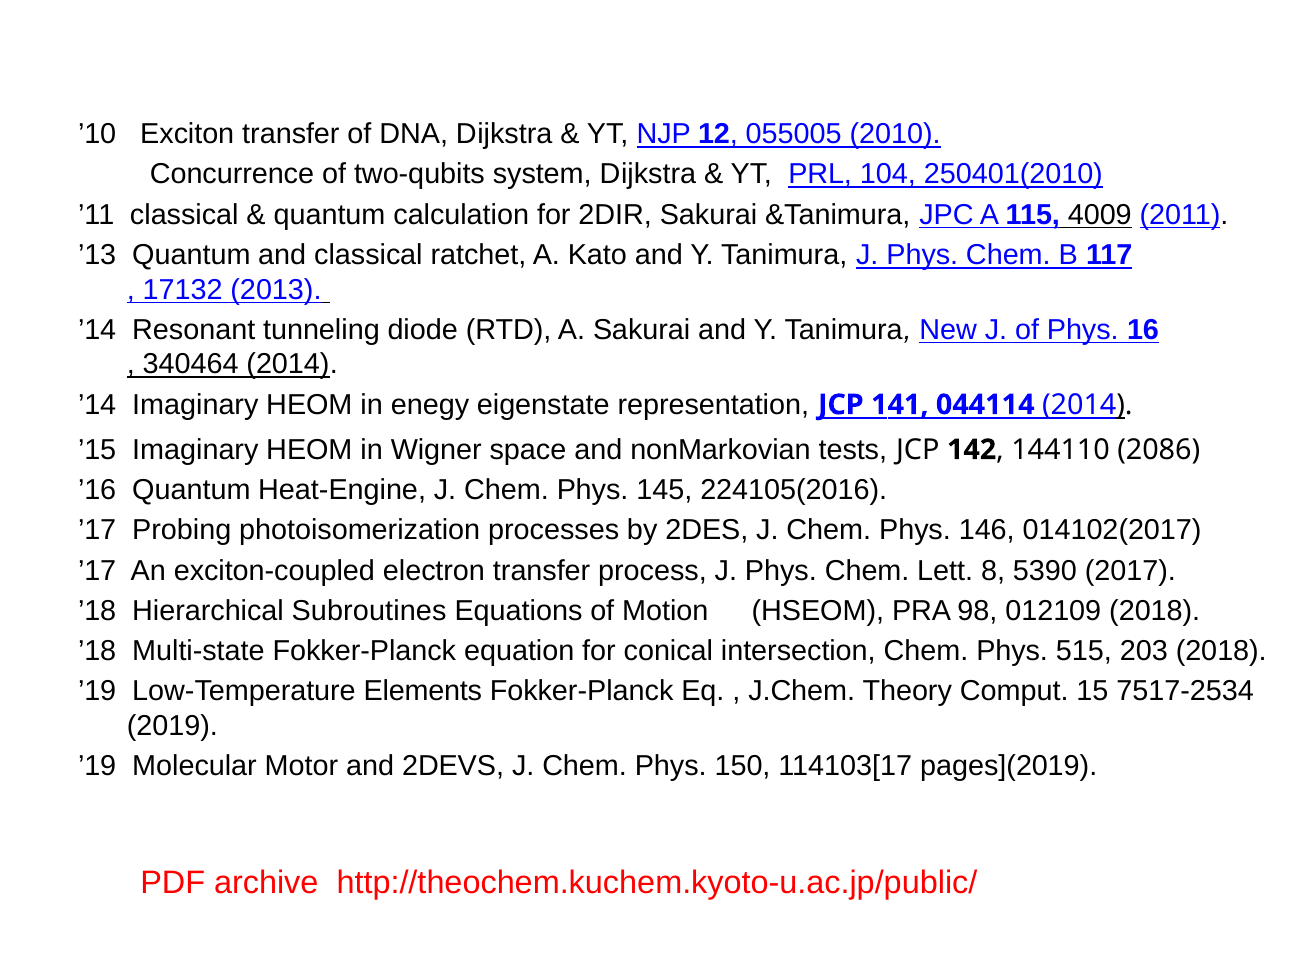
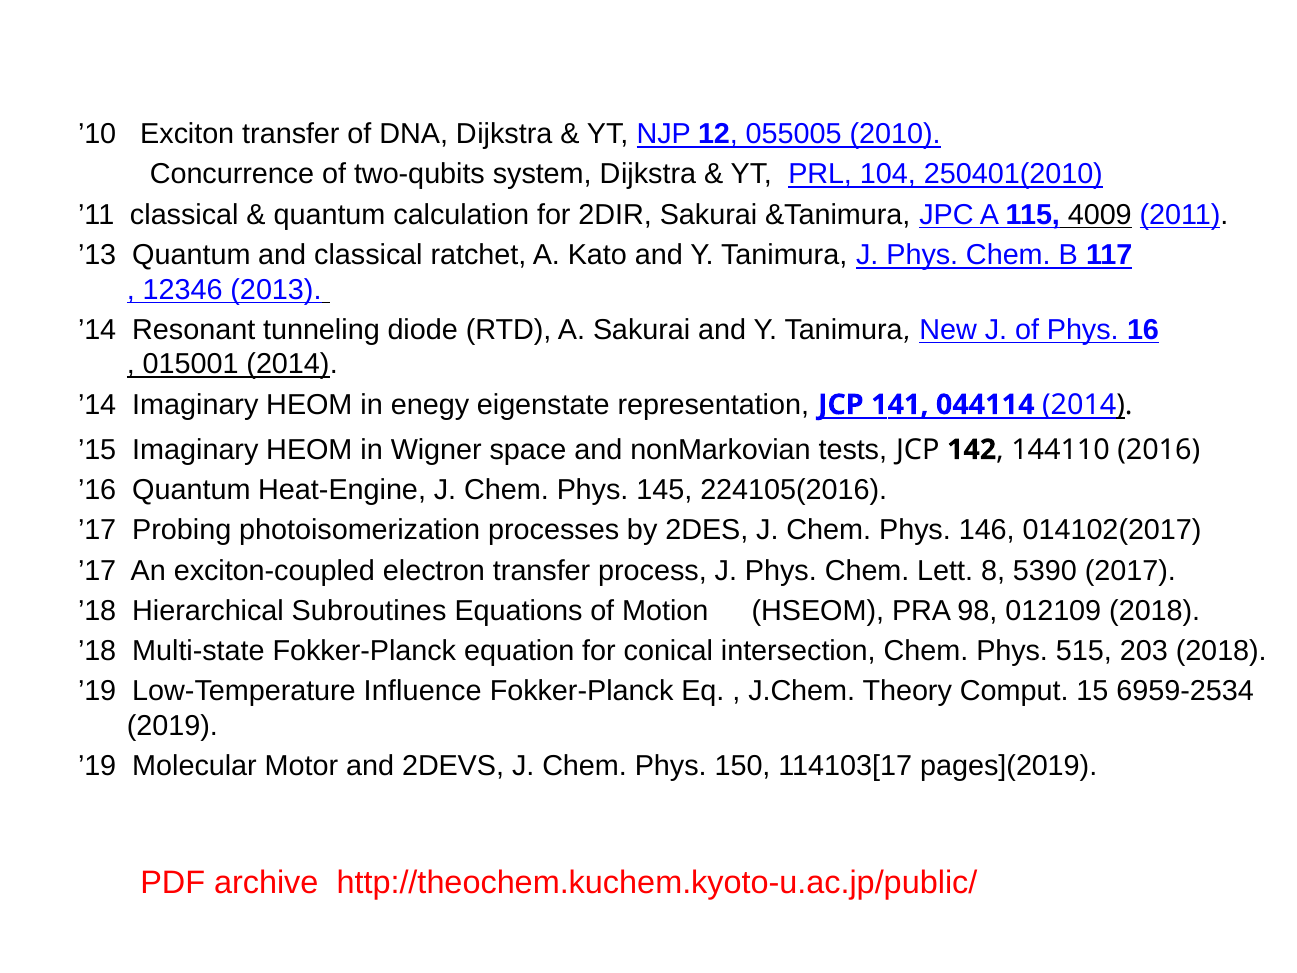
17132: 17132 -> 12346 (183, 290)
340464: 340464 -> 015001 (191, 364)
2086: 2086 -> 2016 (1159, 450)
Elements: Elements -> Influence (423, 691)
7517-2534: 7517-2534 -> 6959-2534 (1185, 691)
